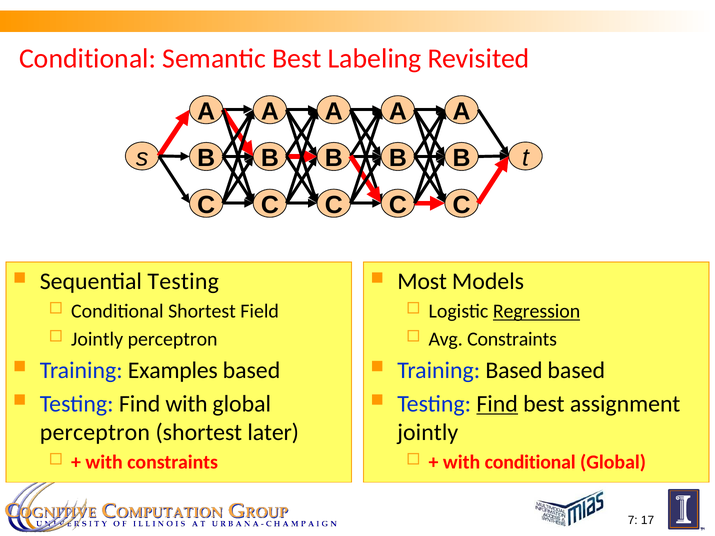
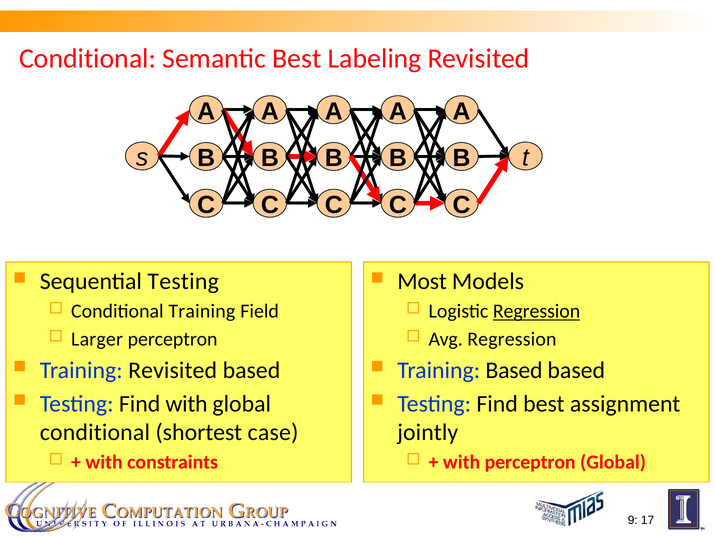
Conditional Shortest: Shortest -> Training (202, 312)
Jointly: Jointly -> Larger (97, 339)
Avg Constraints: Constraints -> Regression (512, 339)
Training Examples: Examples -> Revisited (173, 371)
Find underline: present -> none (497, 404)
perceptron: perceptron -> conditional (95, 433)
later: later -> case (273, 433)
with conditional: conditional -> perceptron (530, 462)
7: 7 -> 9 (633, 520)
